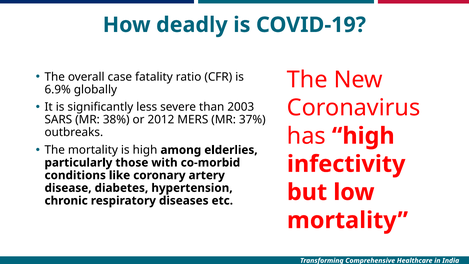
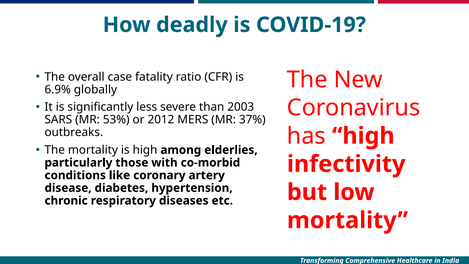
38%: 38% -> 53% (116, 120)
